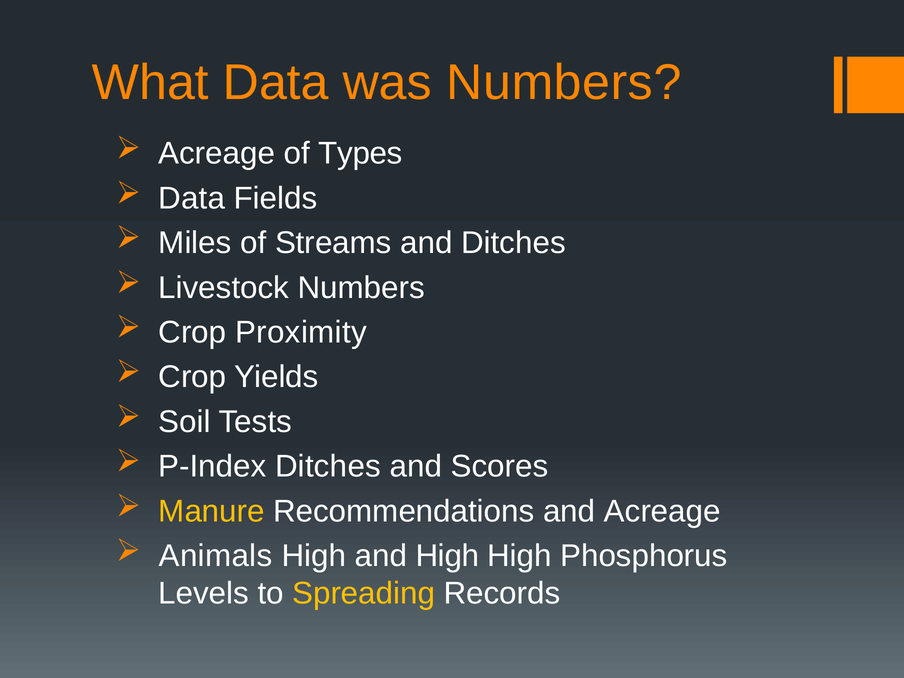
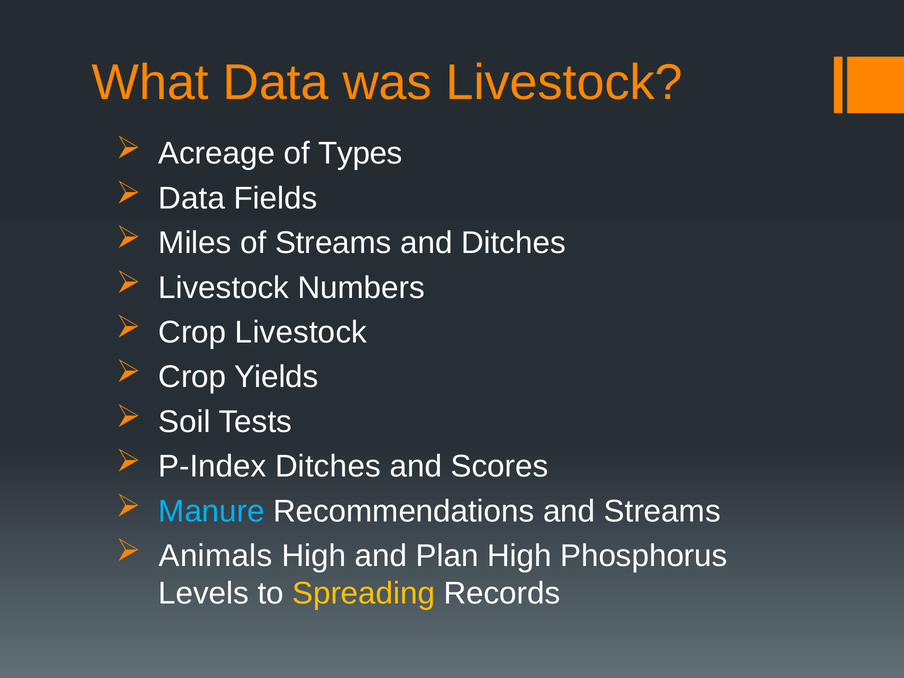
was Numbers: Numbers -> Livestock (564, 83)
Crop Proximity: Proximity -> Livestock (301, 332)
Manure colour: yellow -> light blue (212, 511)
and Acreage: Acreage -> Streams (662, 511)
and High: High -> Plan (447, 556)
